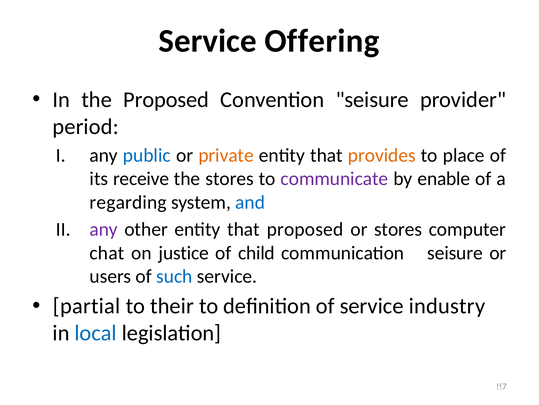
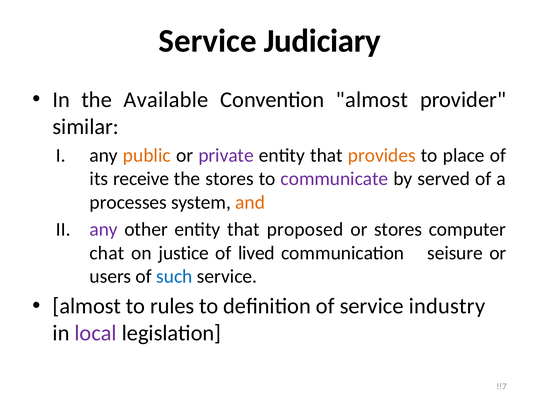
Offering: Offering -> Judiciary (322, 41)
the Proposed: Proposed -> Available (166, 99)
Convention seisure: seisure -> almost (372, 99)
period: period -> similar (86, 126)
public colour: blue -> orange (147, 155)
private colour: orange -> purple (226, 155)
enable: enable -> served (444, 179)
regarding: regarding -> processes (128, 202)
and colour: blue -> orange (250, 202)
child: child -> lived (256, 252)
partial: partial -> almost (87, 306)
their: their -> rules (172, 306)
local colour: blue -> purple (96, 333)
